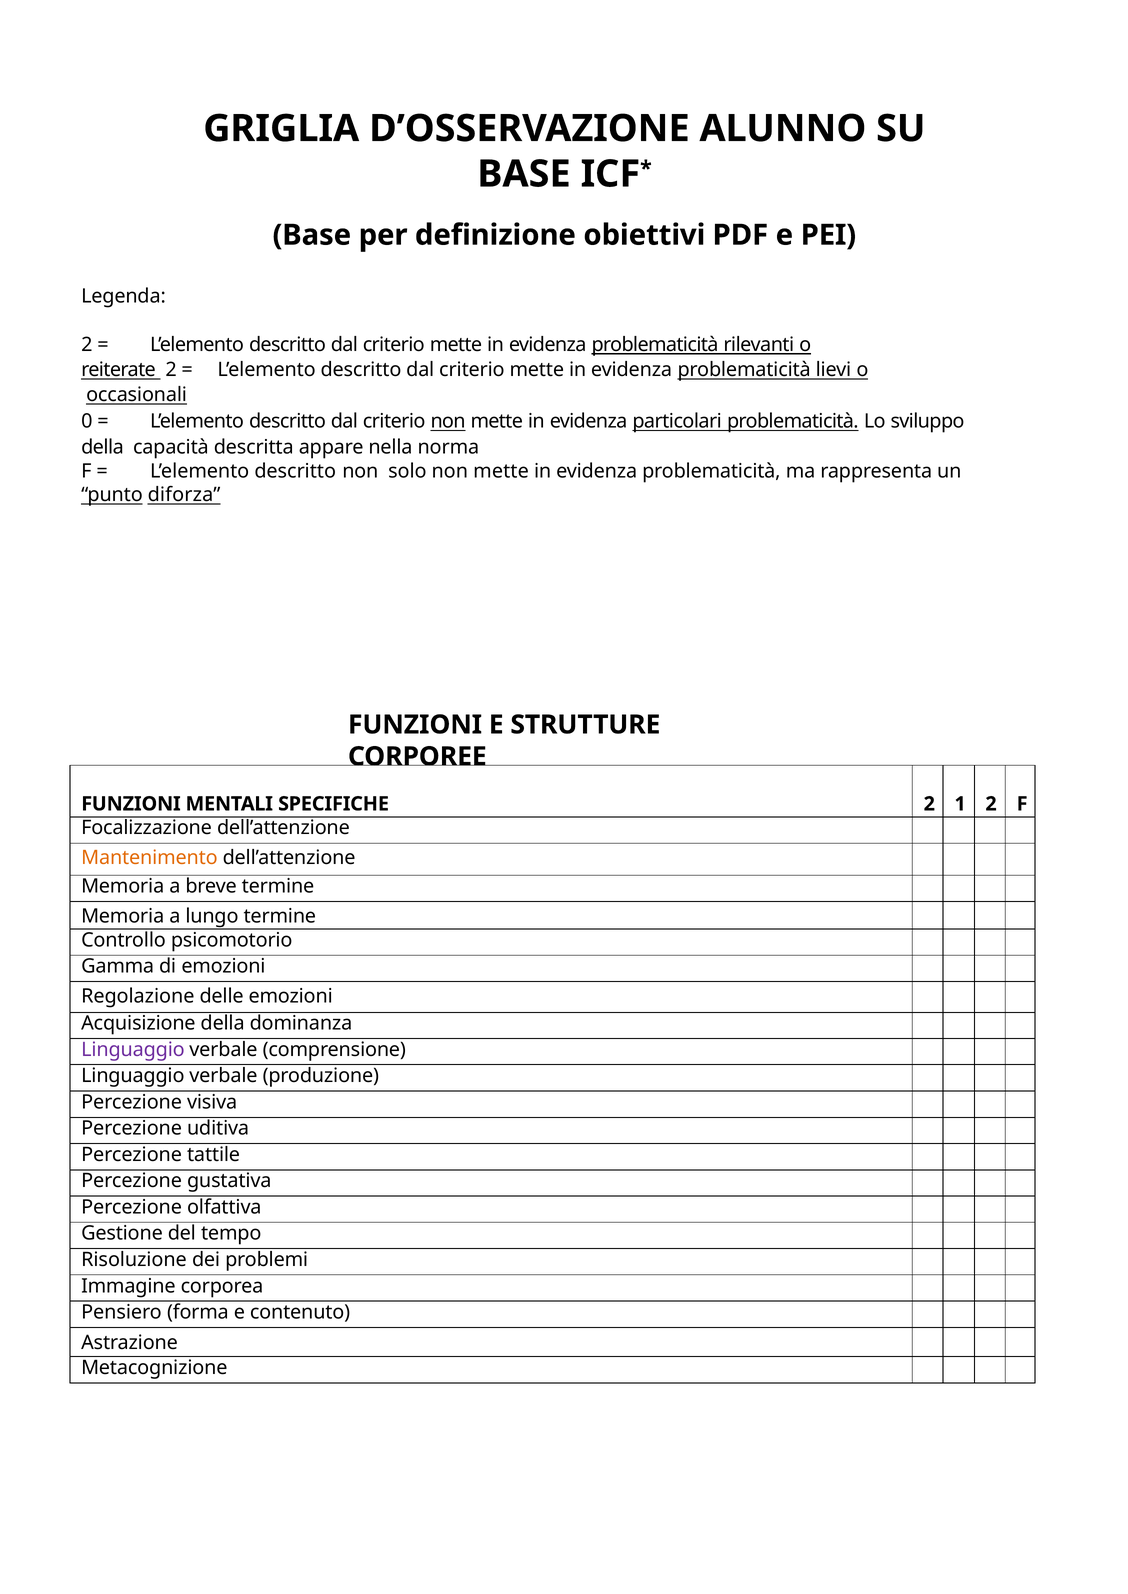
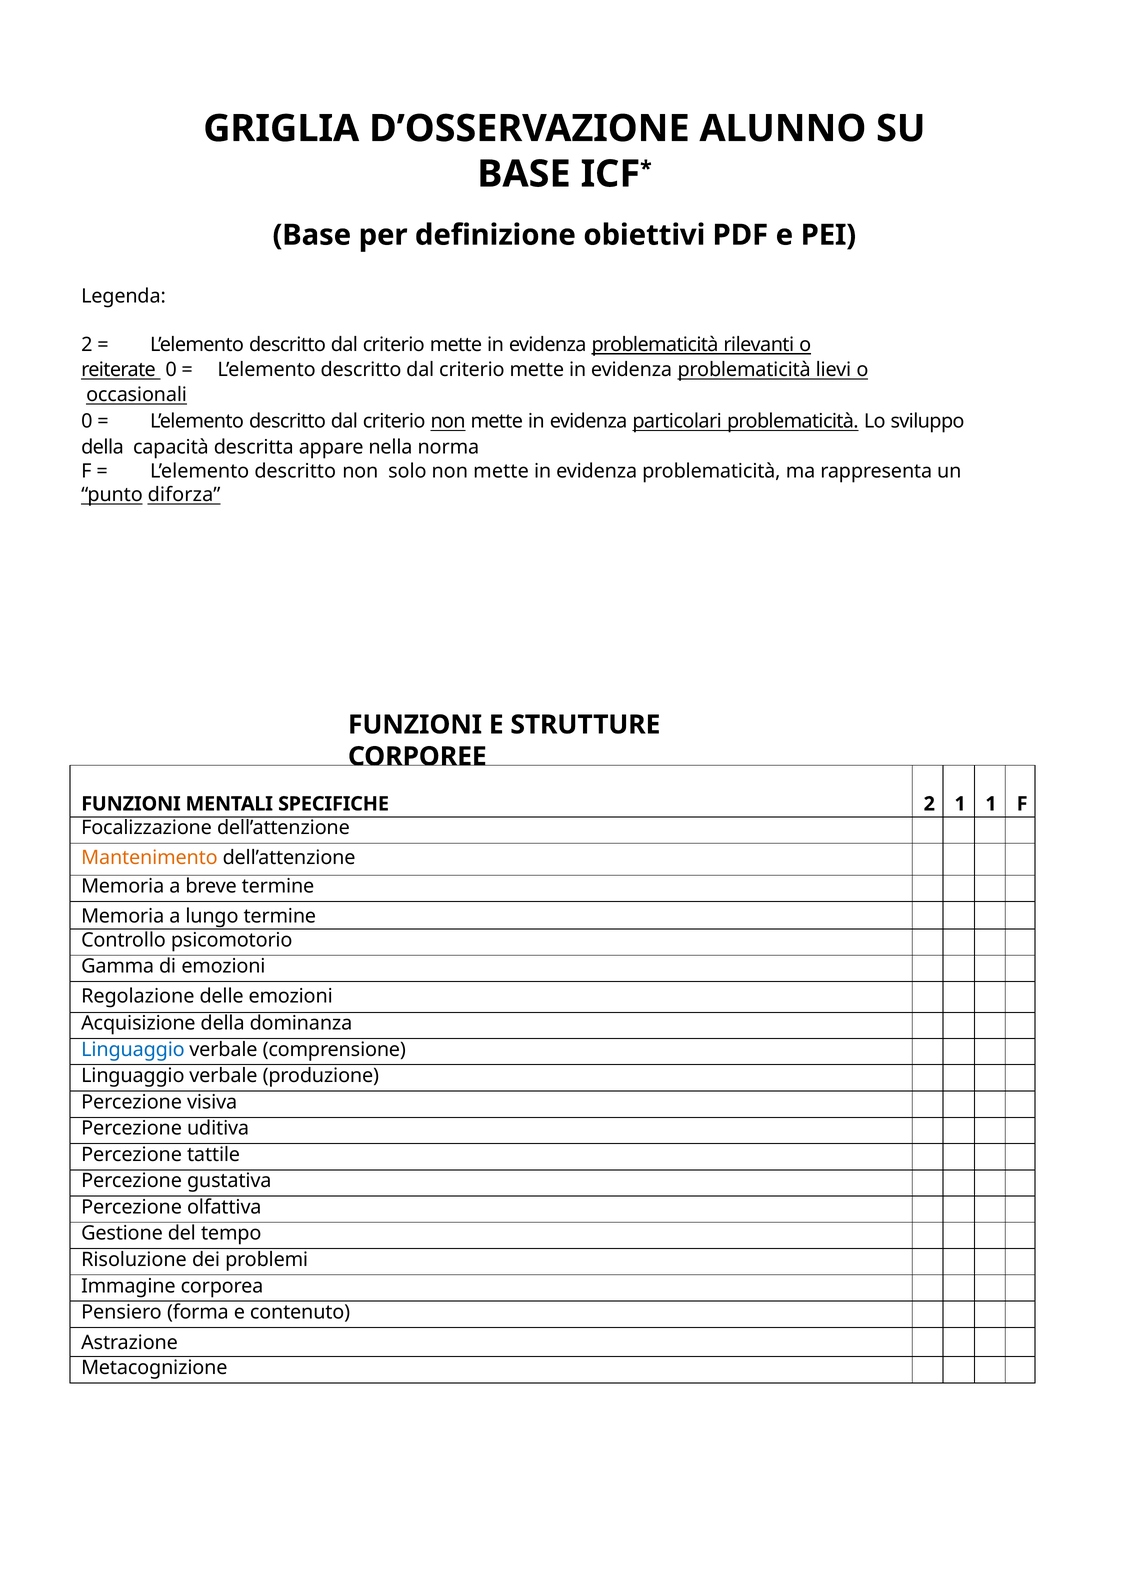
reiterate 2: 2 -> 0 (171, 370)
1 2: 2 -> 1 (991, 804)
Linguaggio colour: purple -> blue (133, 1050)
